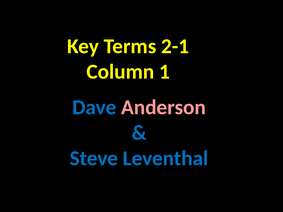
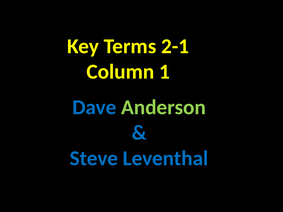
Anderson colour: pink -> light green (163, 107)
